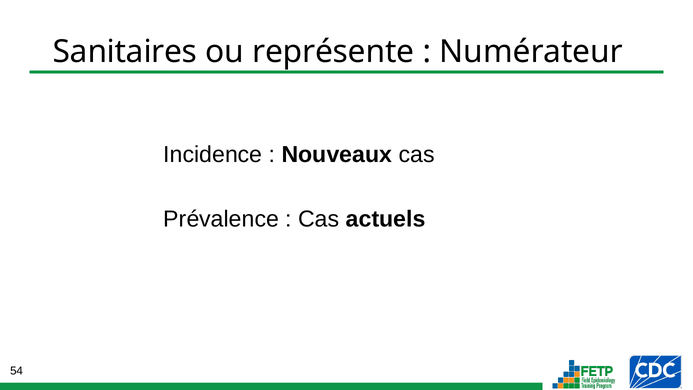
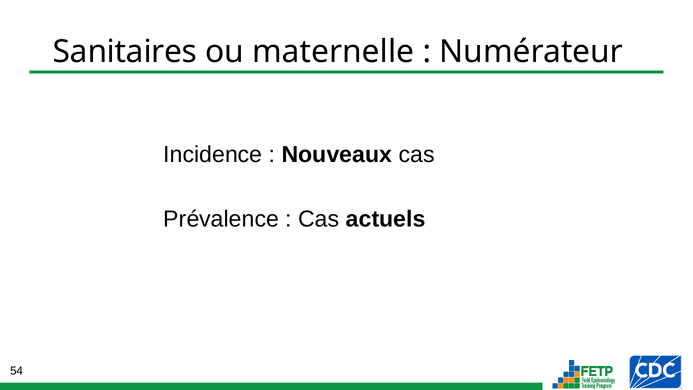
représente: représente -> maternelle (333, 52)
